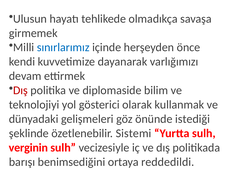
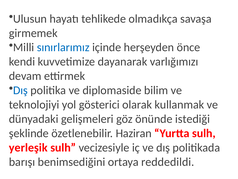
Dış colour: red -> blue (20, 90)
Sistemi: Sistemi -> Haziran (134, 133)
verginin: verginin -> yerleşik (28, 147)
